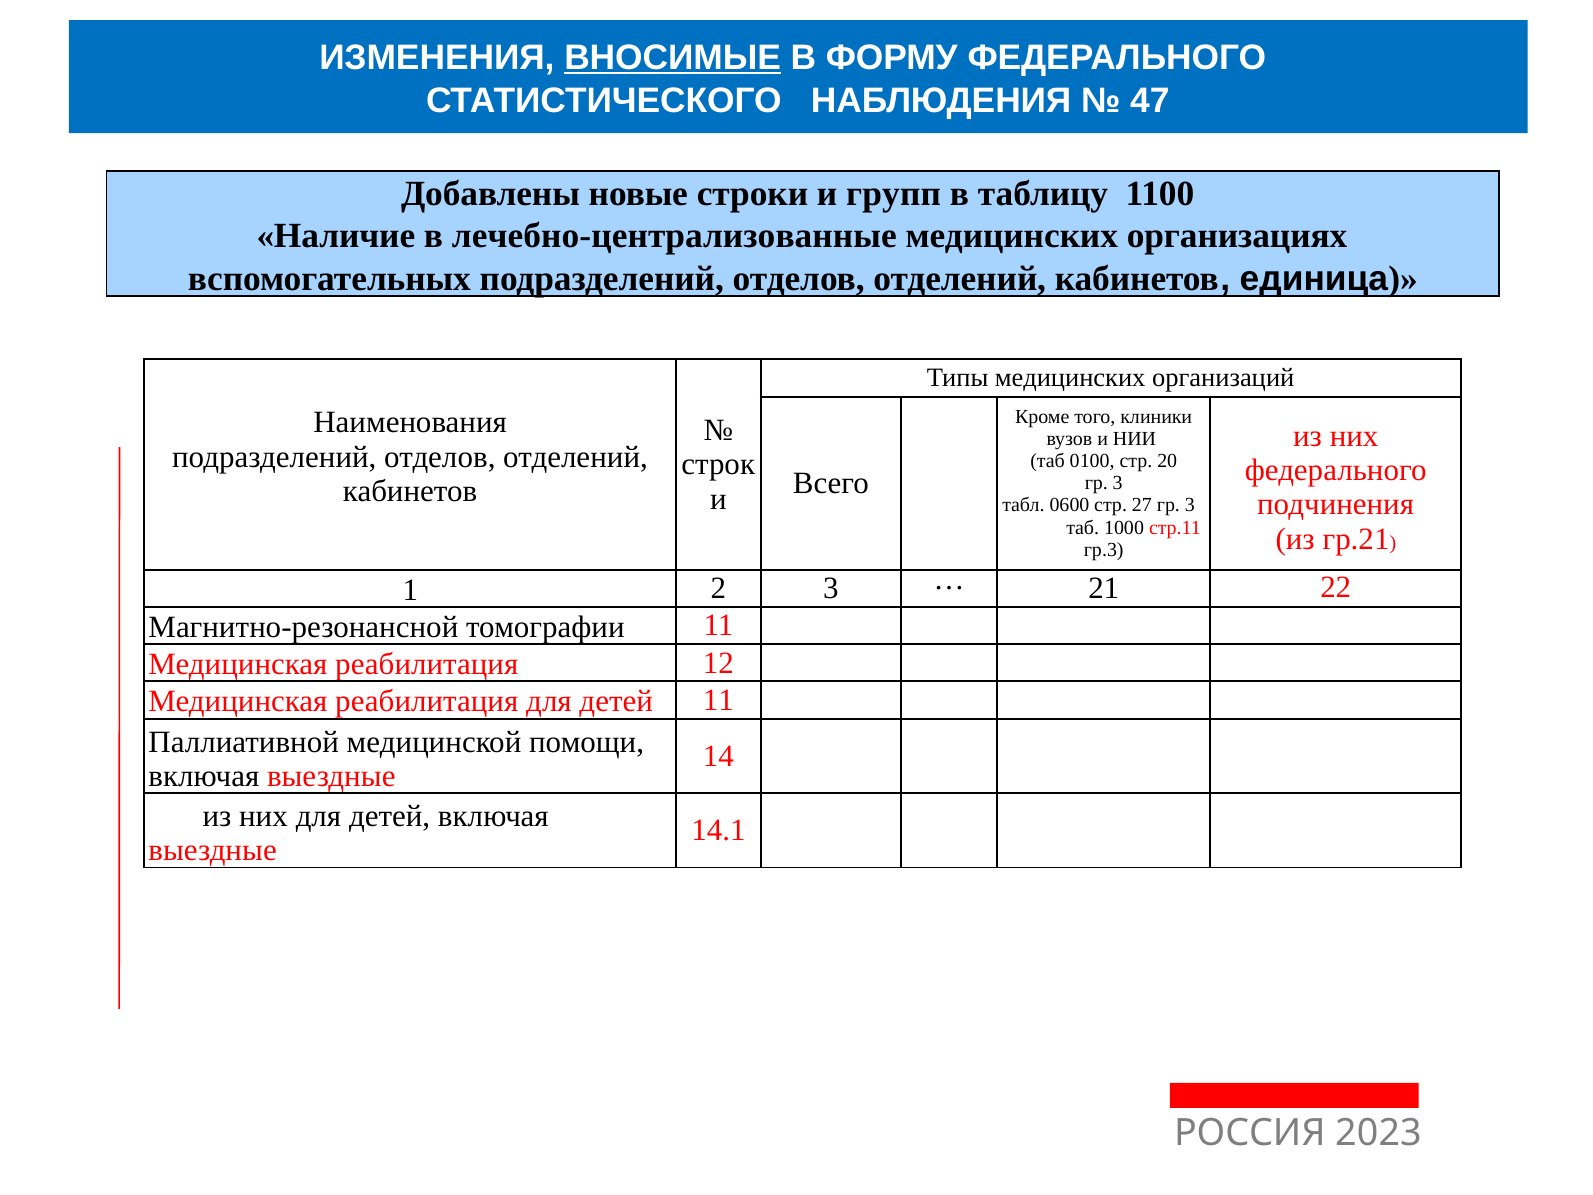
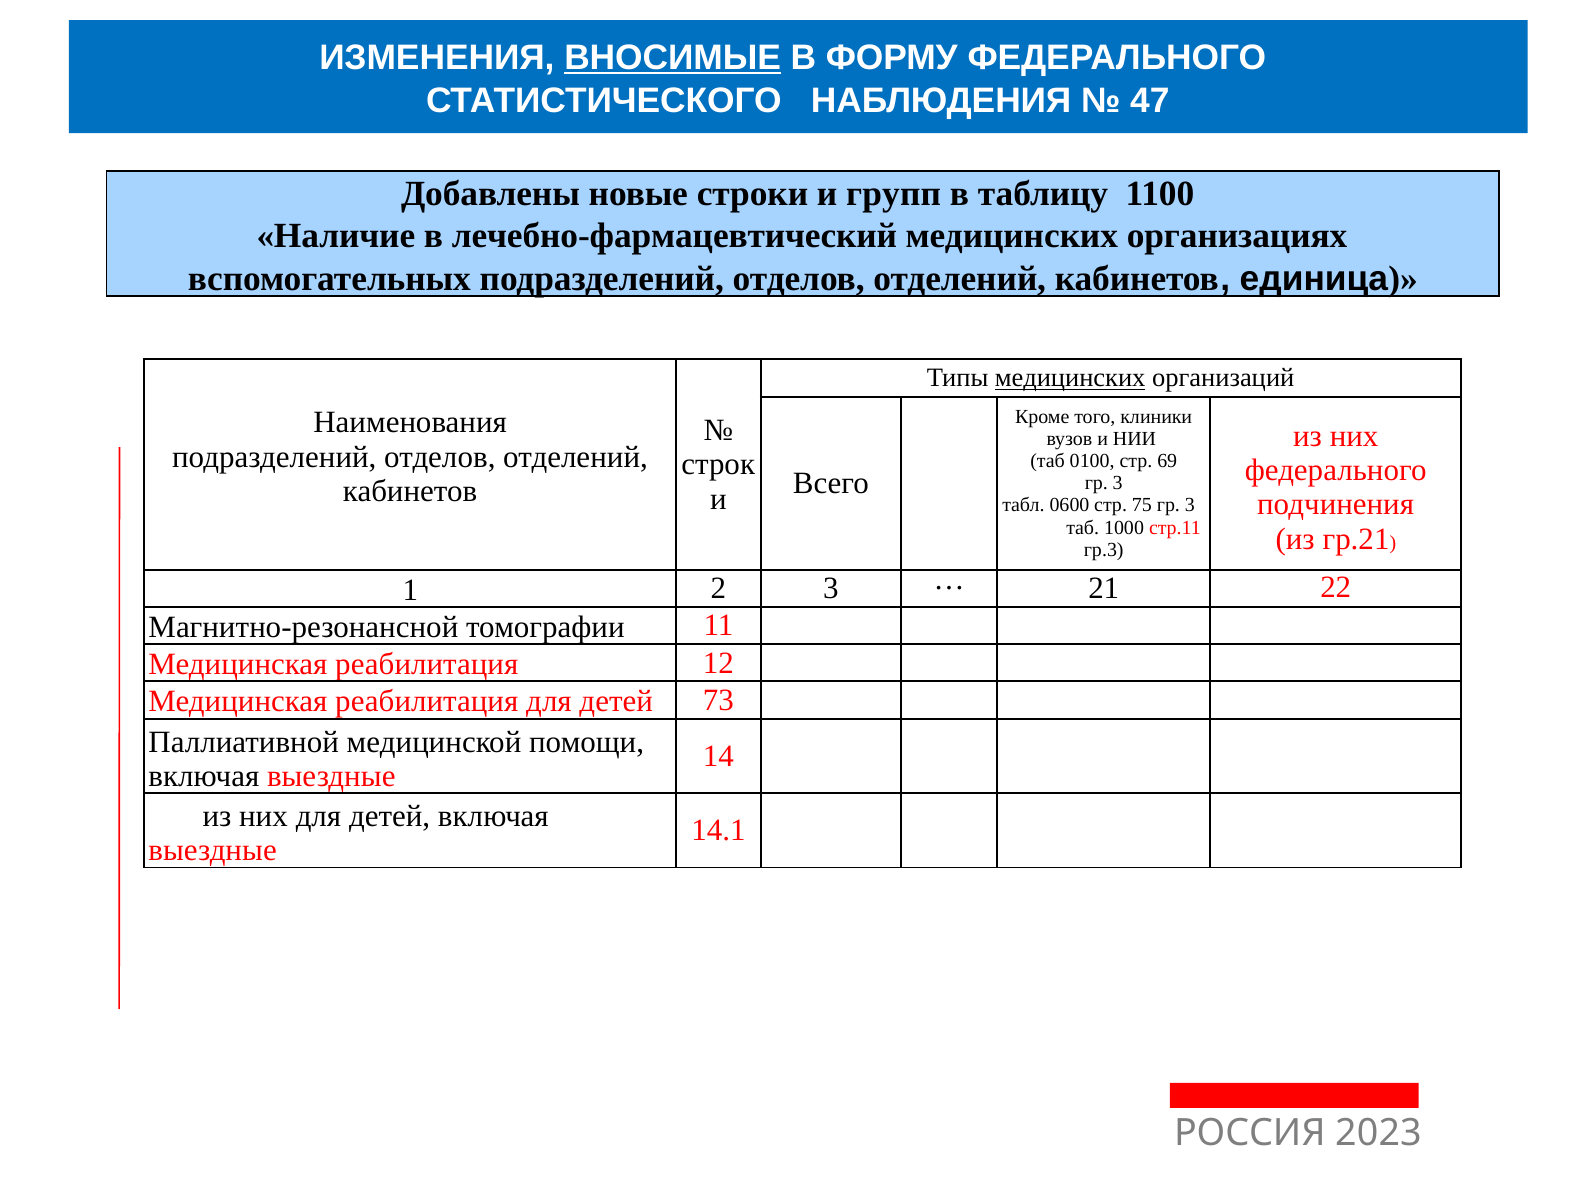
лечебно-централизованные: лечебно-централизованные -> лечебно-фармацевтический (674, 236)
медицинских underline: none -> present (1070, 378)
20: 20 -> 69 (1167, 461)
27: 27 -> 75 (1142, 505)
детей 11: 11 -> 73 (718, 700)
